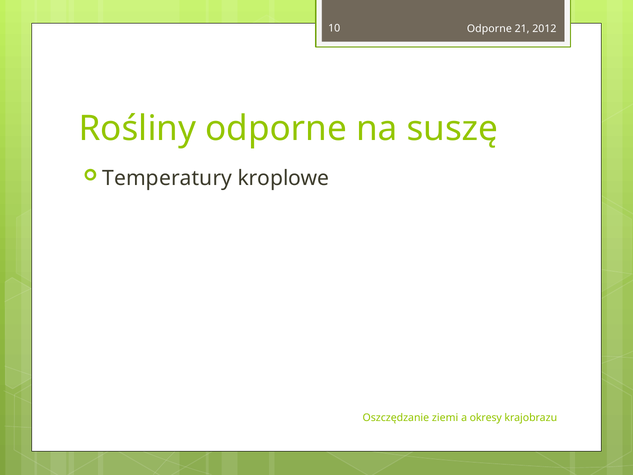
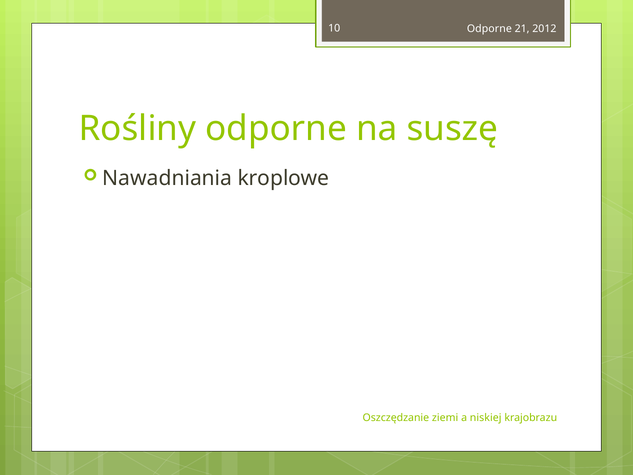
Temperatury: Temperatury -> Nawadniania (167, 178)
okresy: okresy -> niskiej (486, 418)
